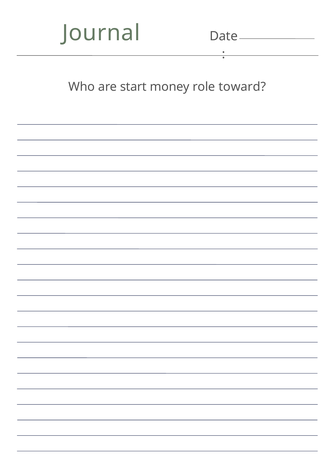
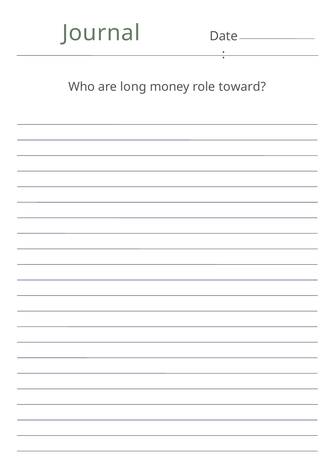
start: start -> long (133, 87)
